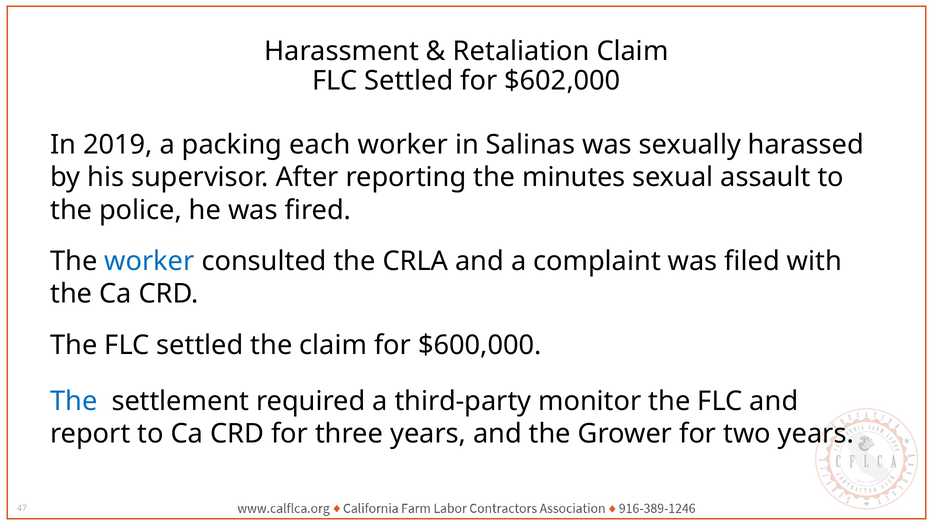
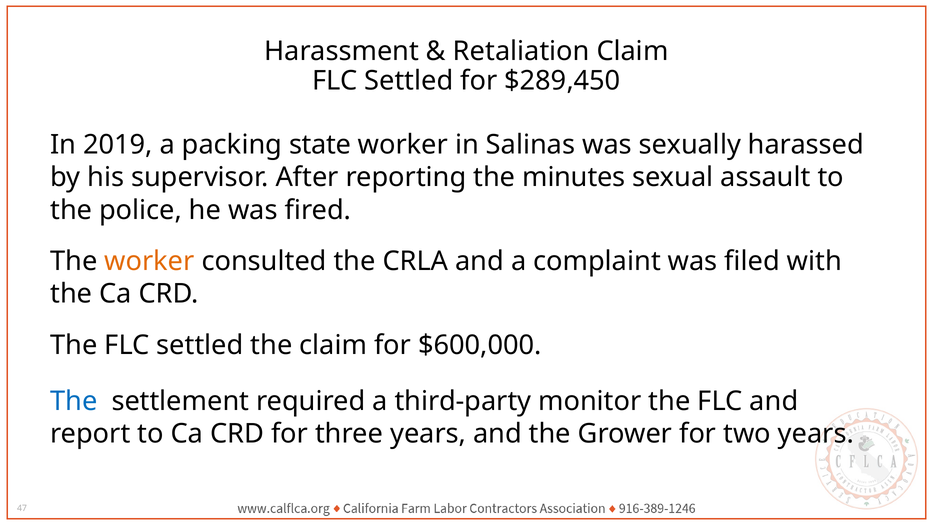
$602,000: $602,000 -> $289,450 (562, 81)
each: each -> state (320, 145)
worker colour: blue -> orange (150, 261)
